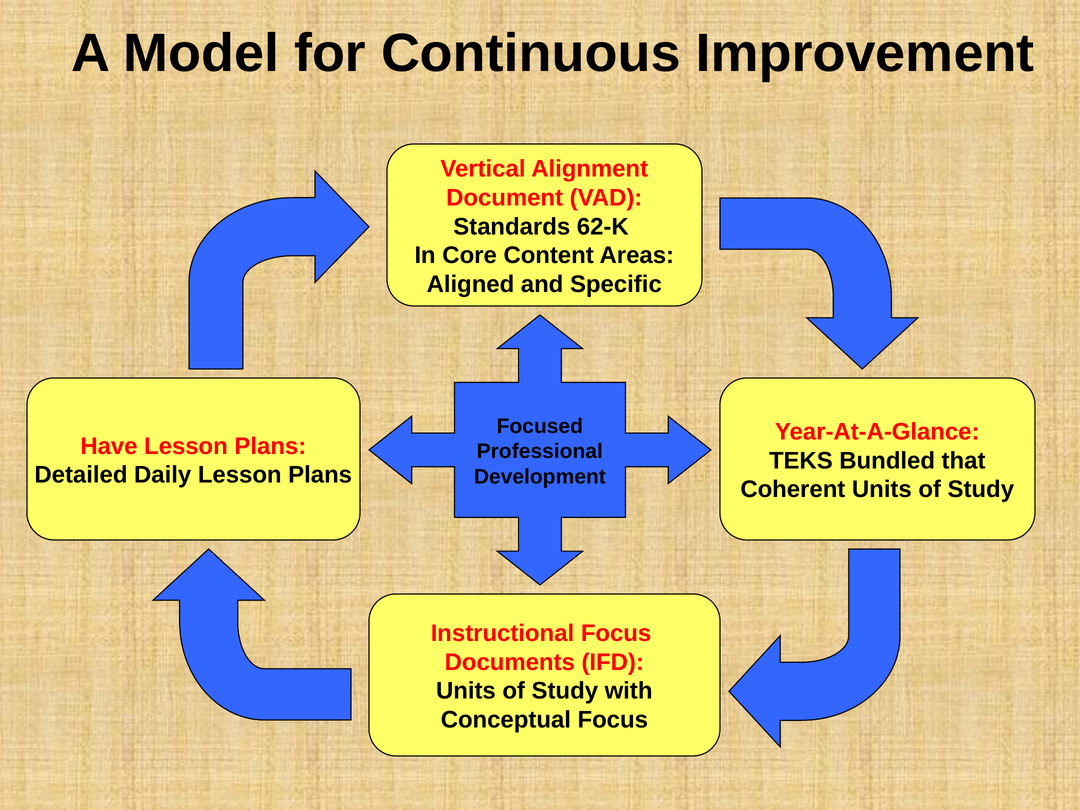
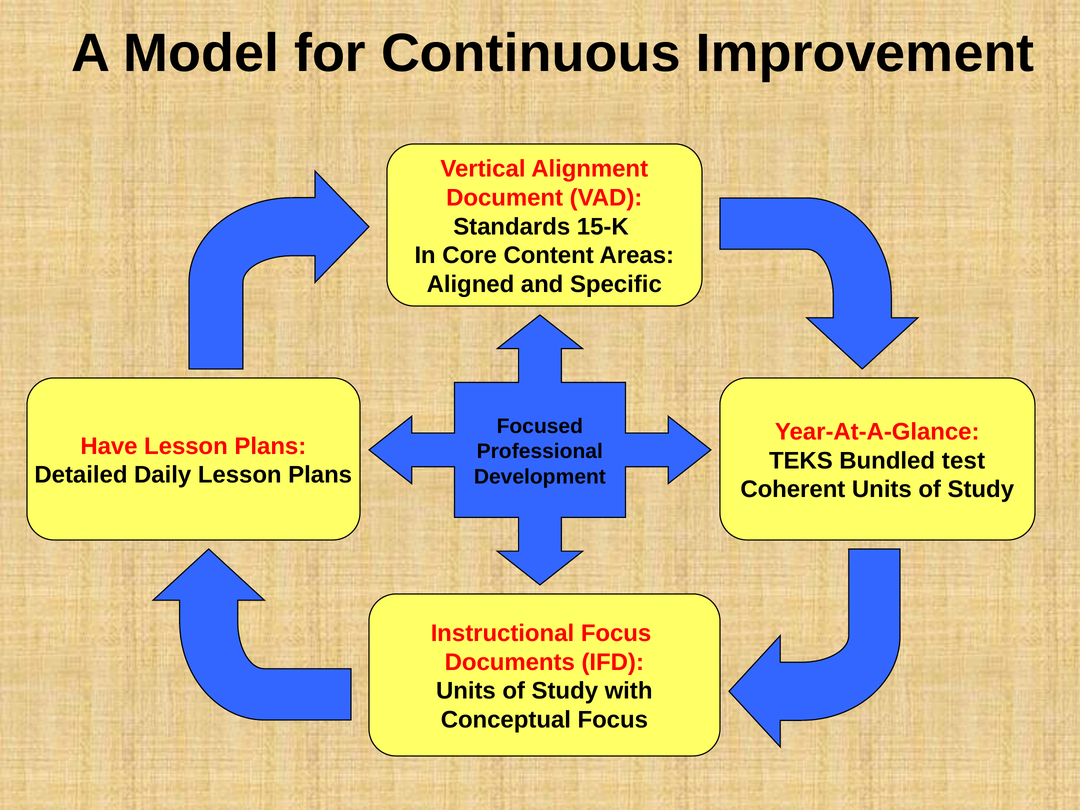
62-K: 62-K -> 15-K (603, 227)
that: that -> test (963, 461)
